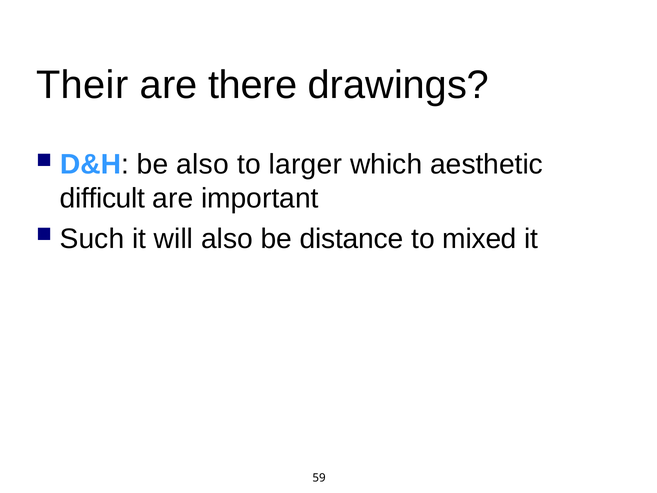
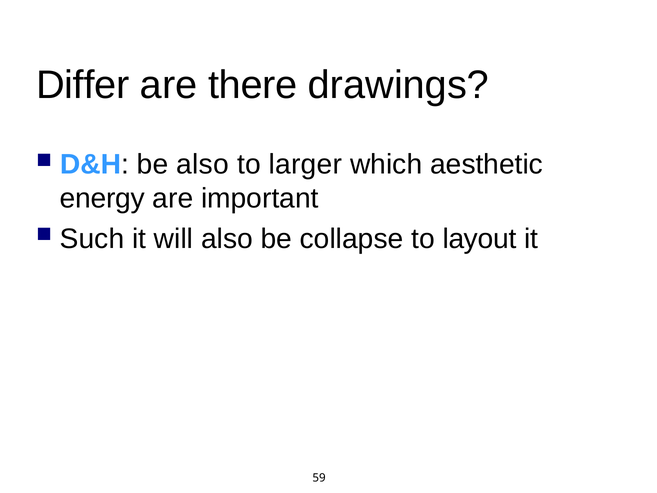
Their: Their -> Differ (83, 85)
difficult: difficult -> energy (102, 198)
distance: distance -> collapse (352, 239)
mixed: mixed -> layout (480, 239)
